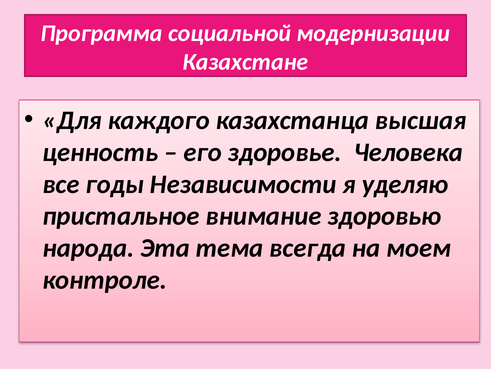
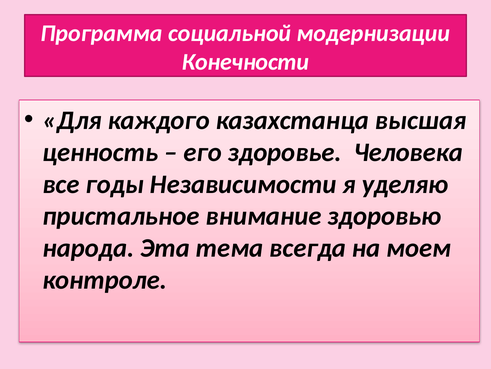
Казахстане: Казахстане -> Конечности (246, 62)
